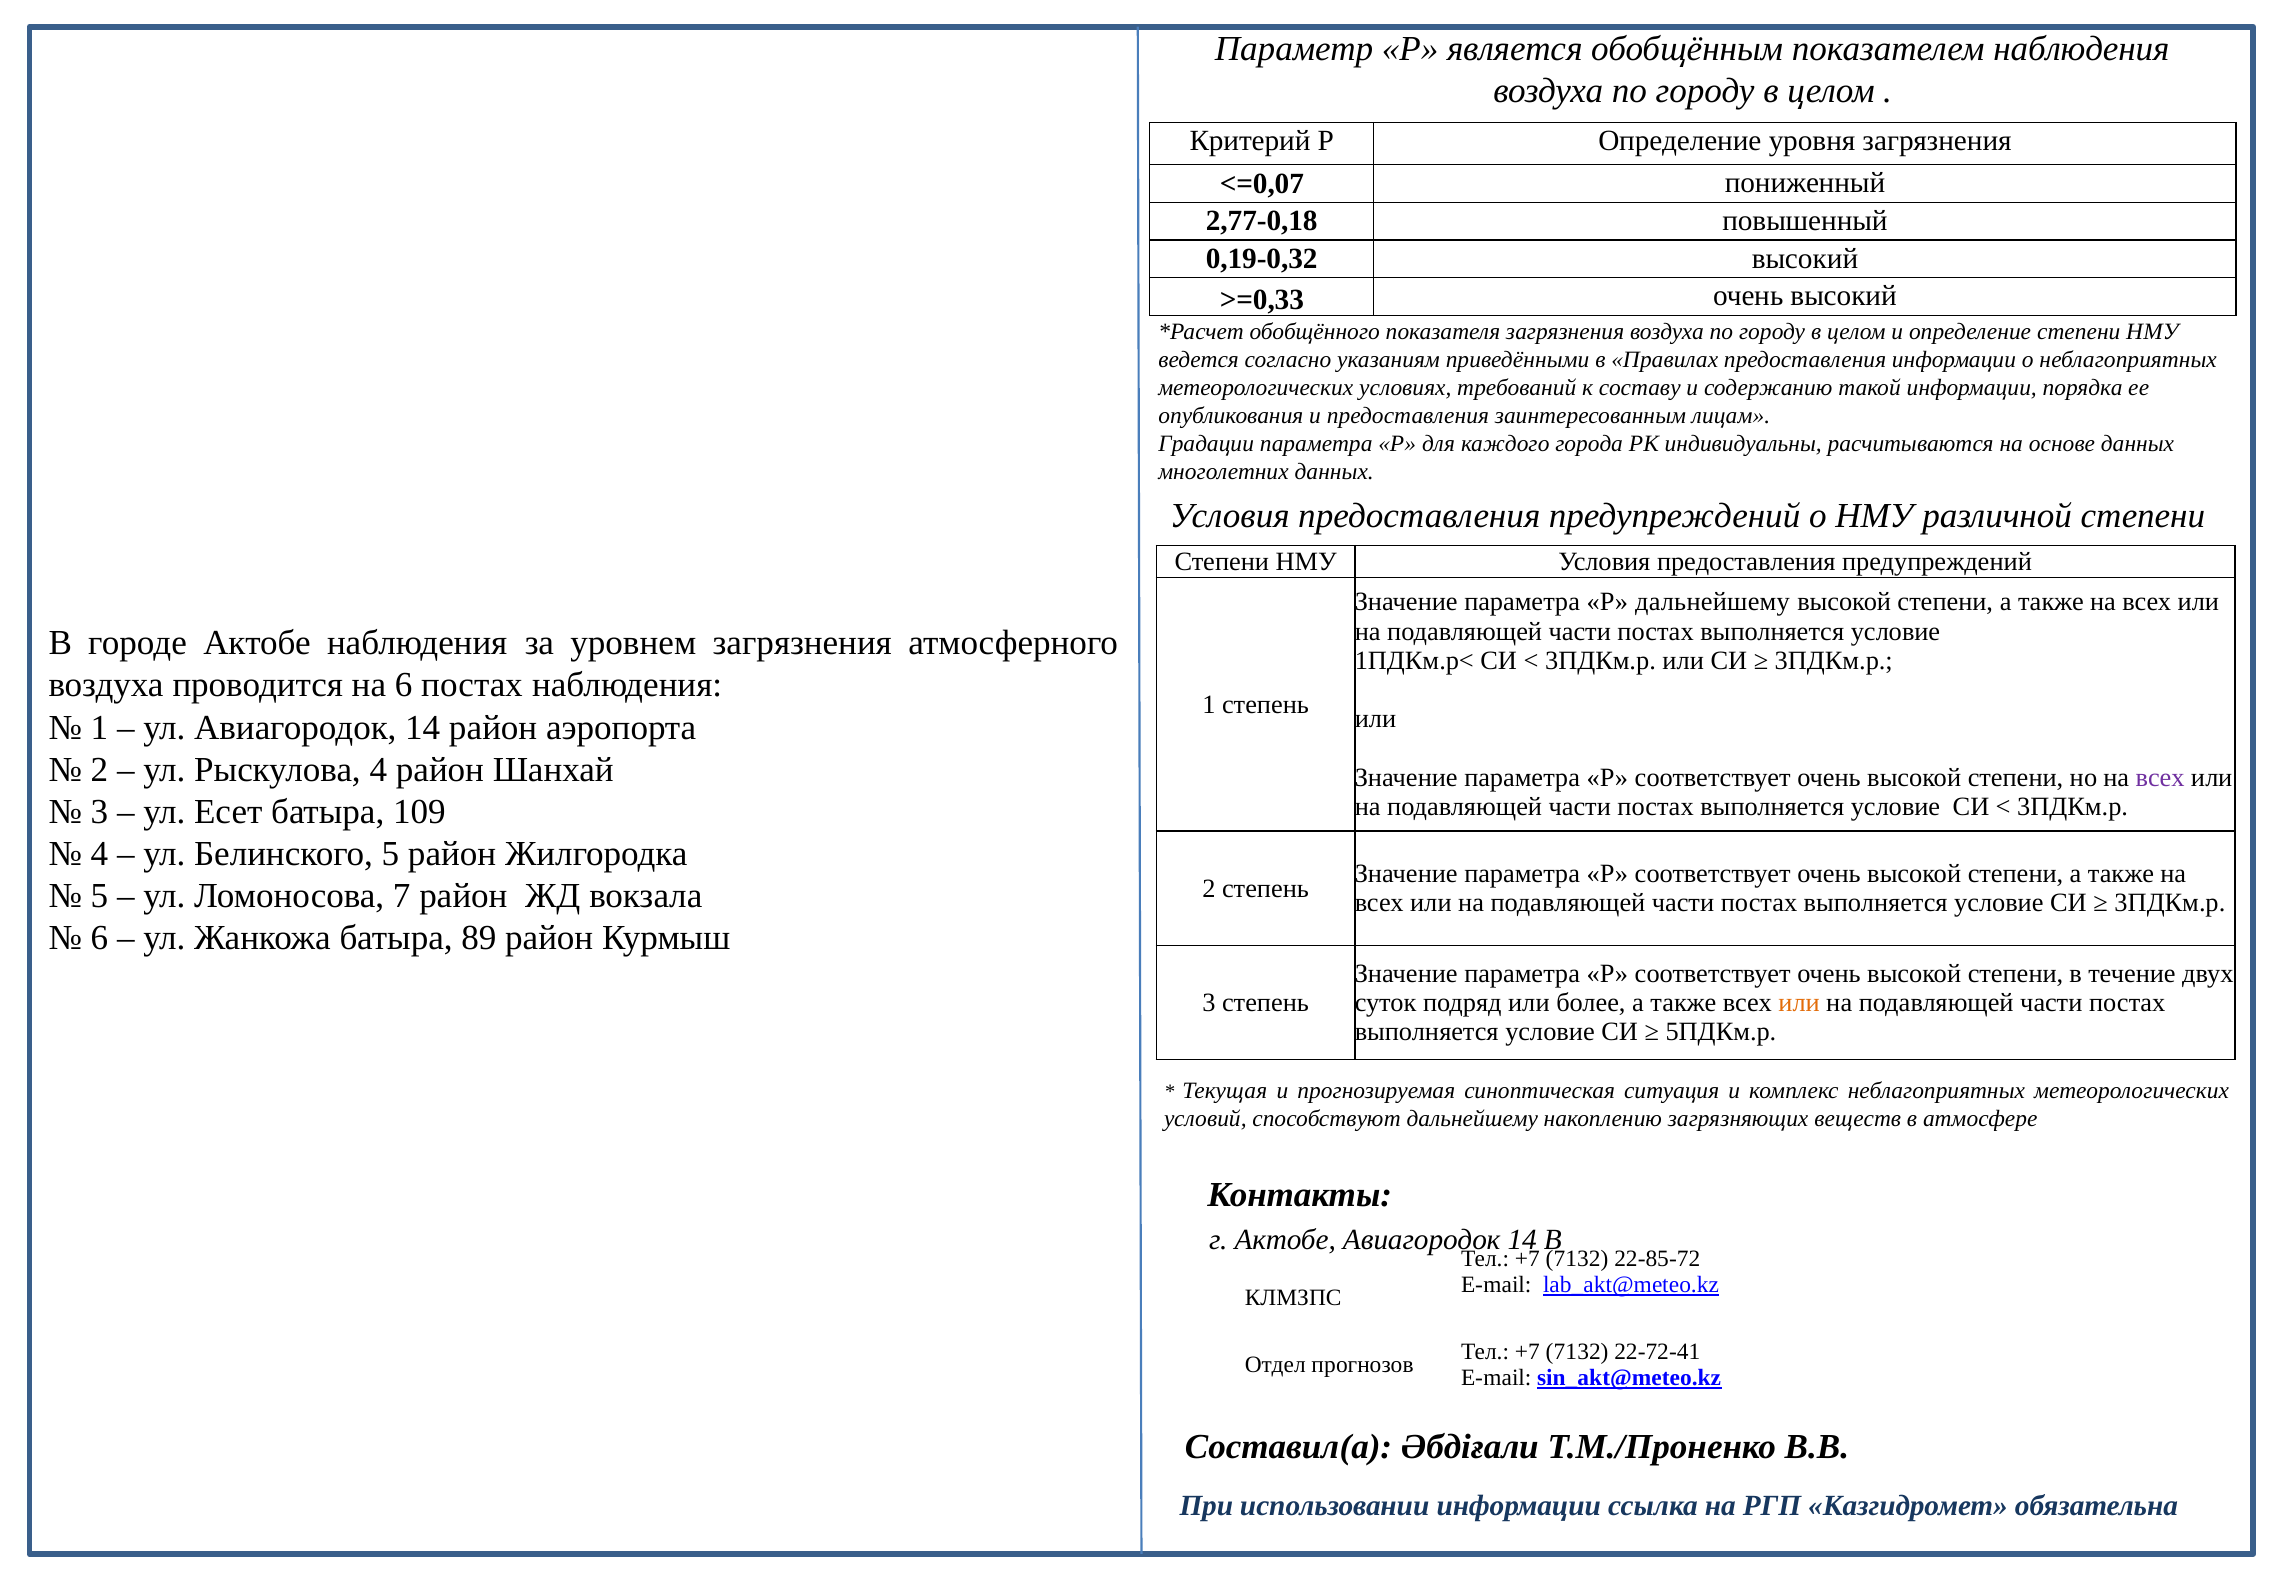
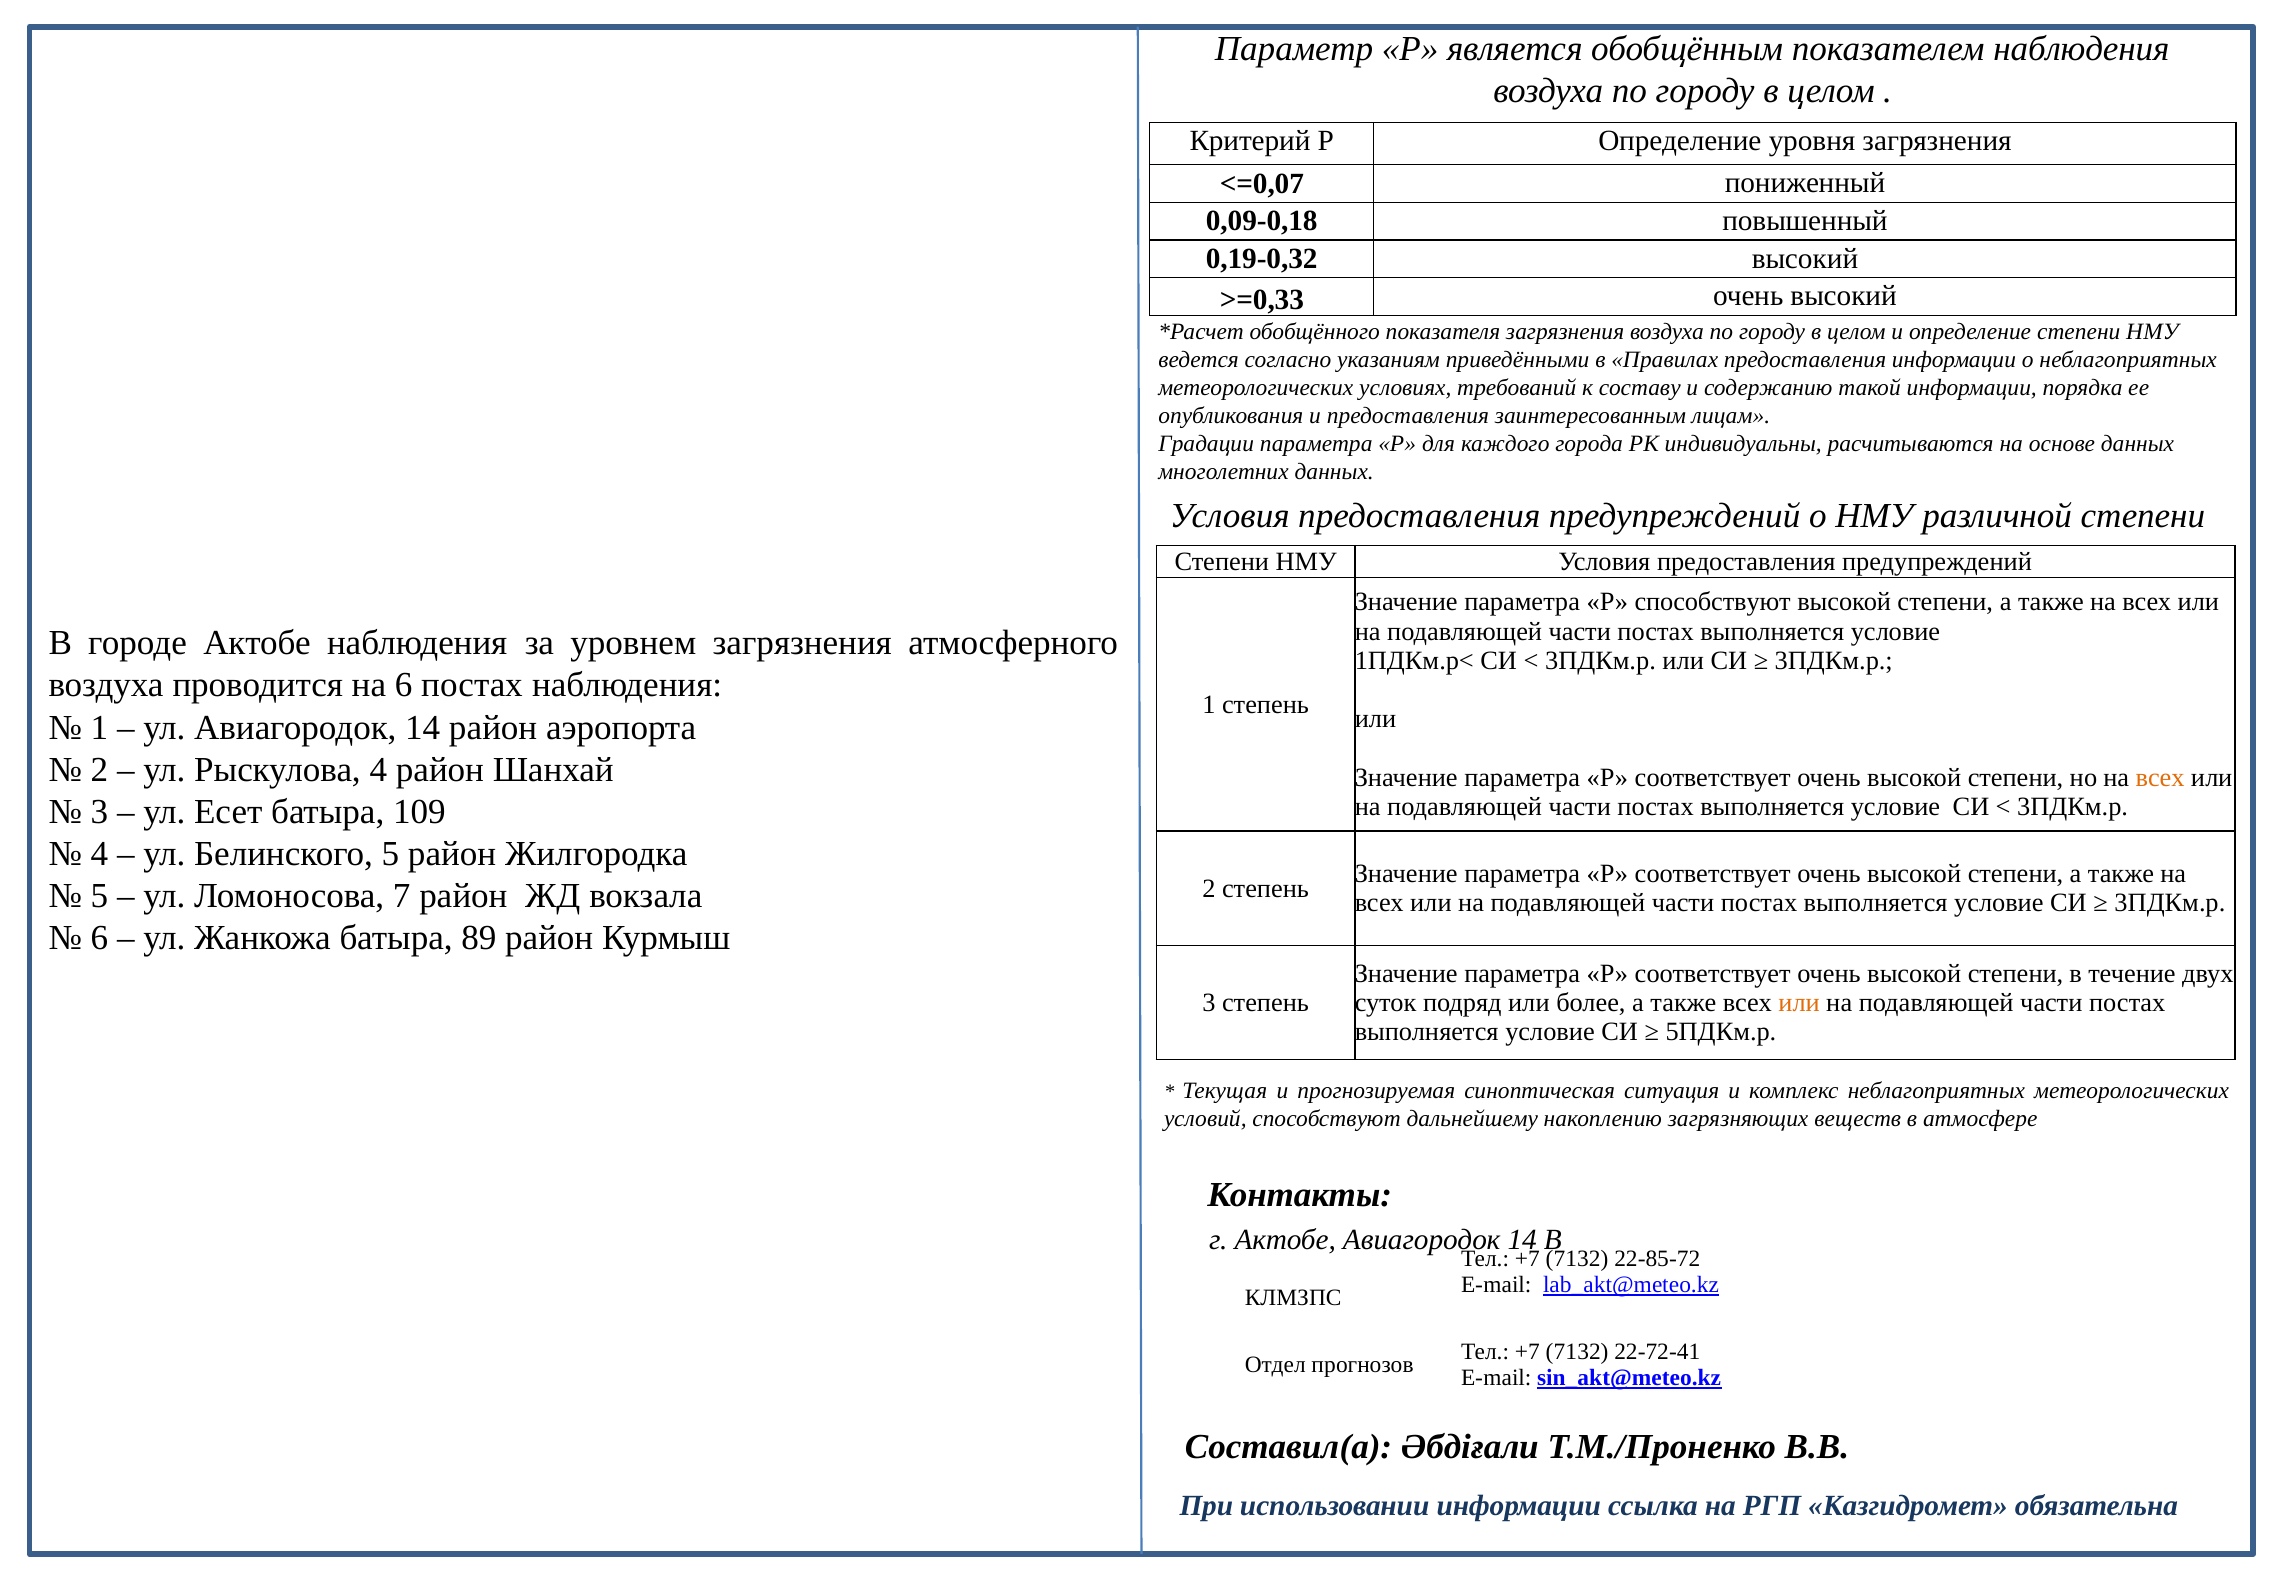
2,77-0,18: 2,77-0,18 -> 0,09-0,18 (1262, 221)
Р дальнейшему: дальнейшему -> способствуют (1713, 602)
всех colour: purple -> orange (2160, 777)
